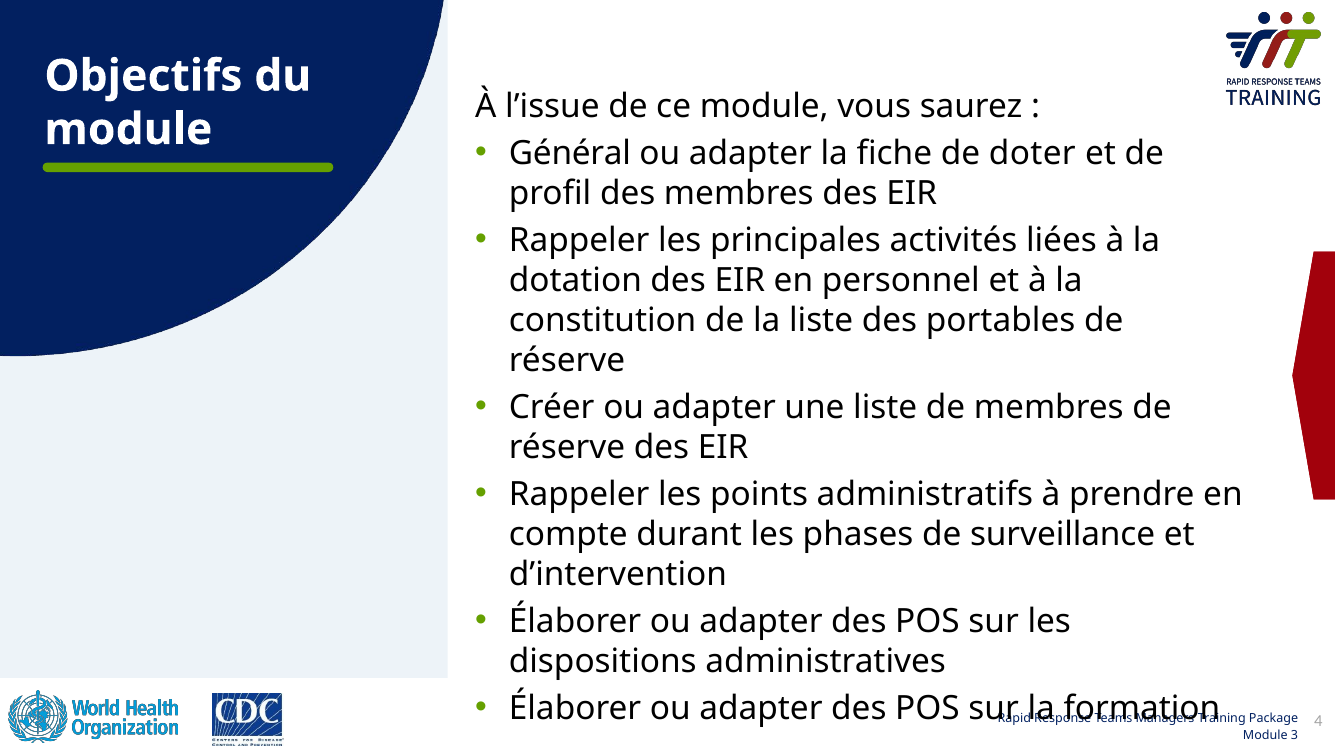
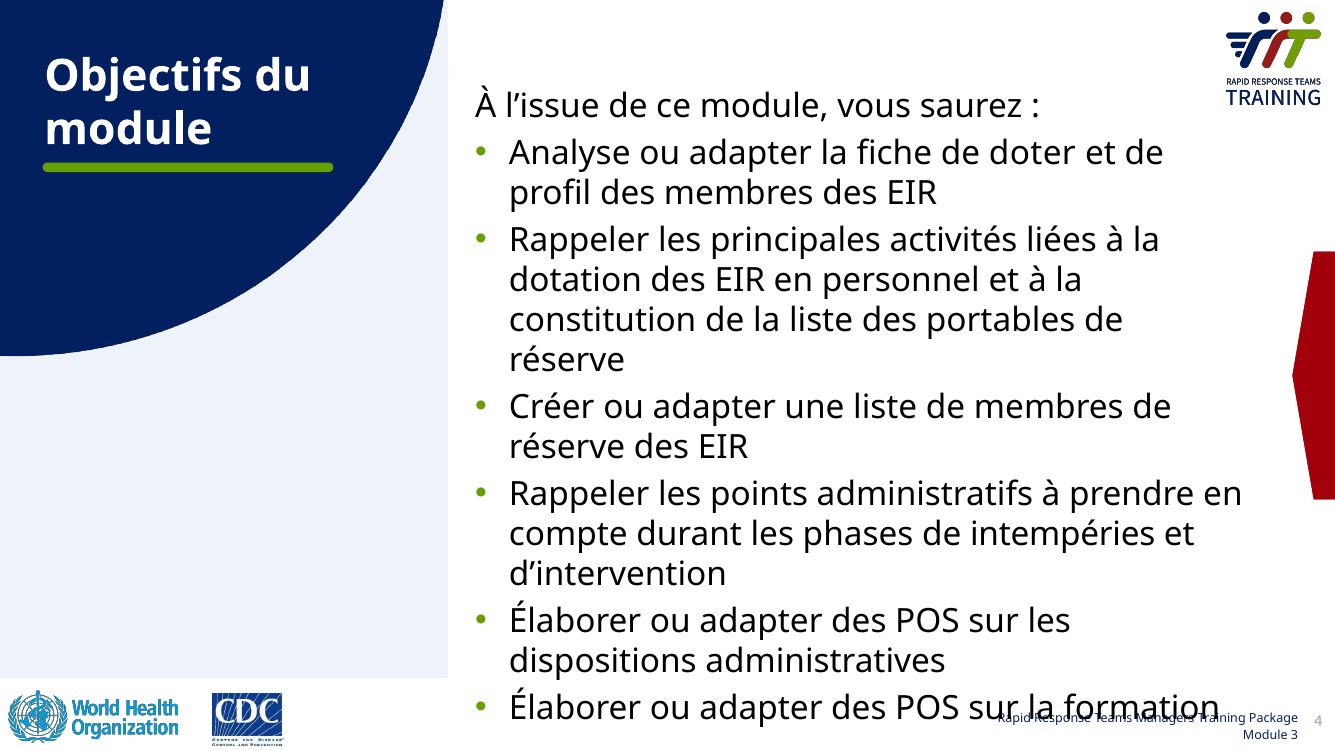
Général: Général -> Analyse (570, 153)
surveillance: surveillance -> intempéries (1063, 535)
